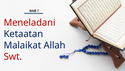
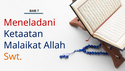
Swt colour: red -> orange (13, 56)
